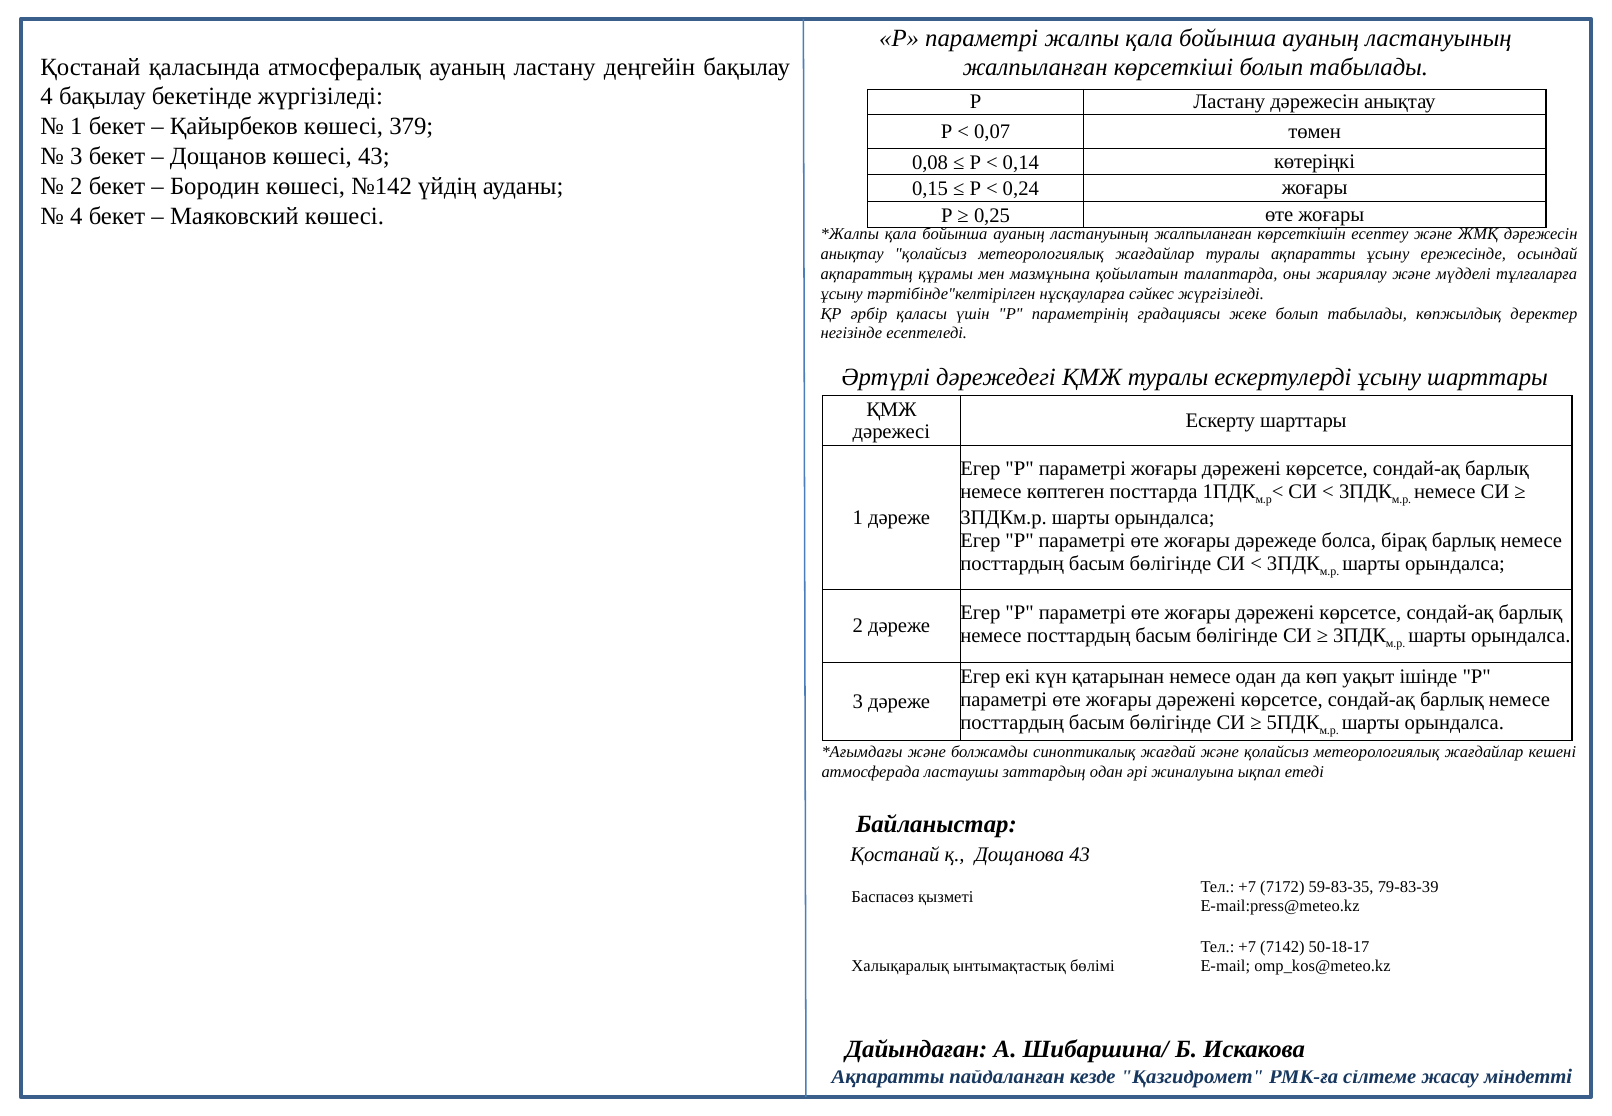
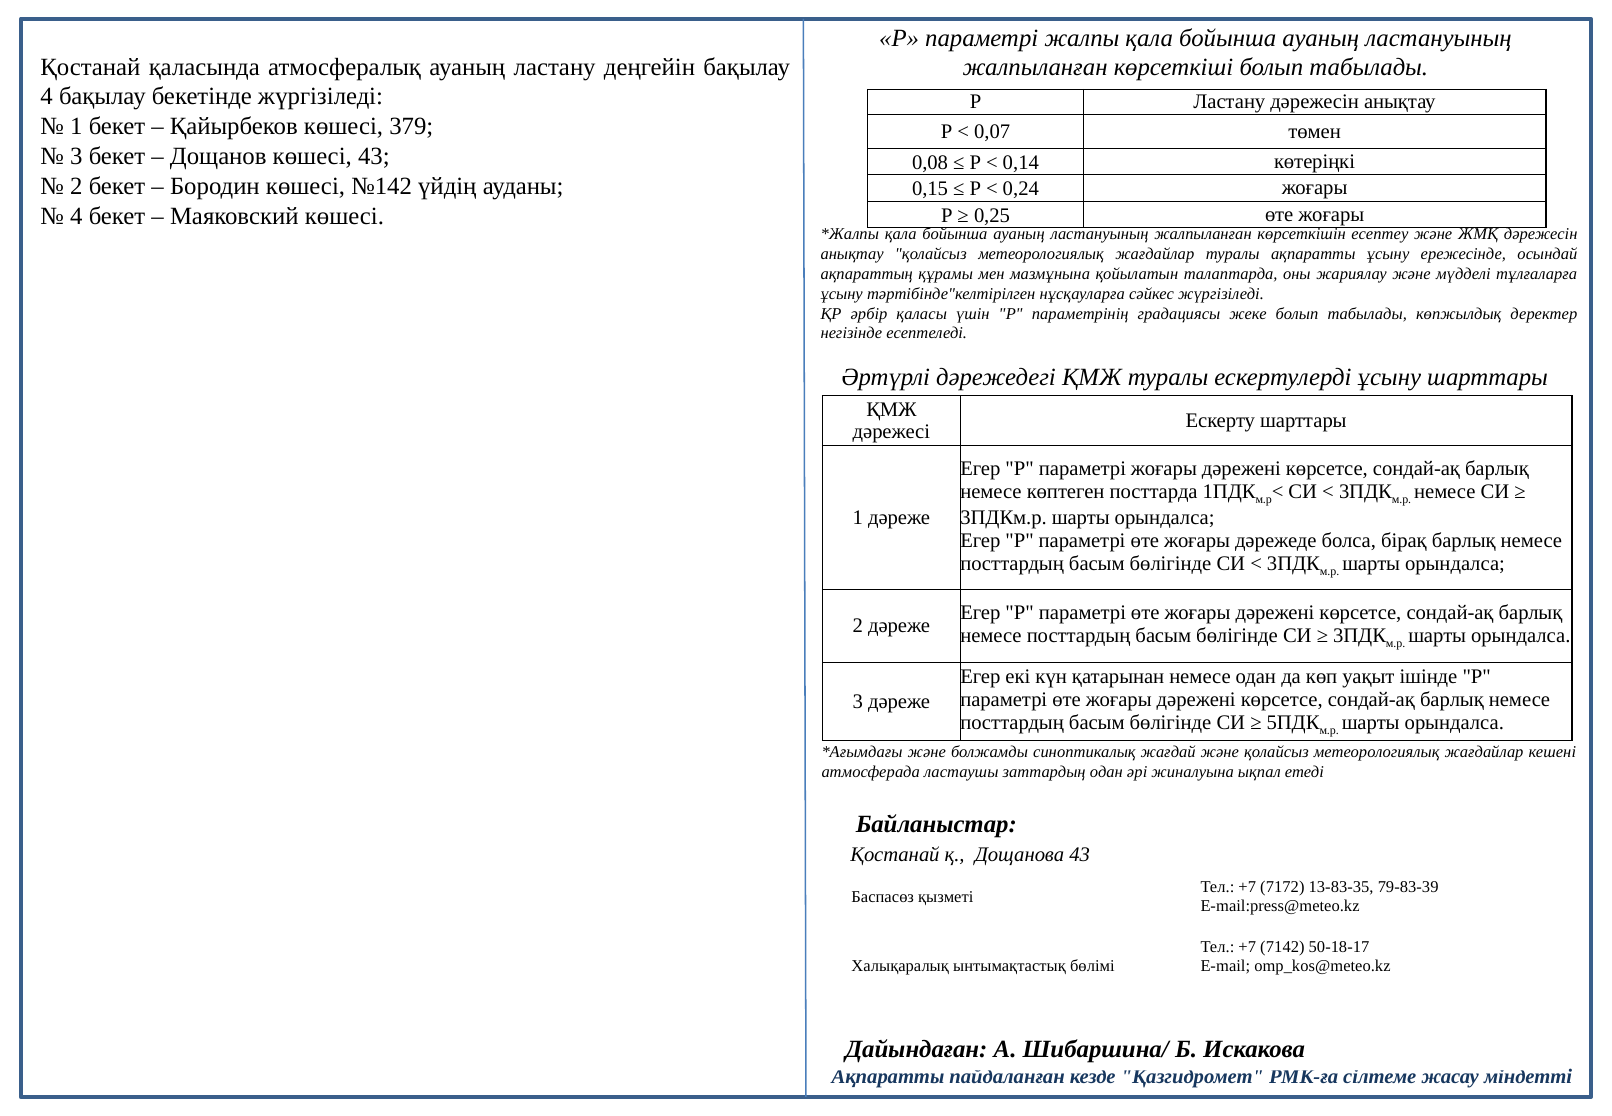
59-83-35: 59-83-35 -> 13-83-35 (1341, 888)
